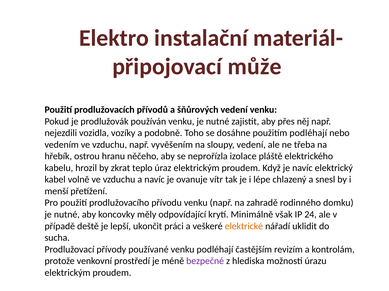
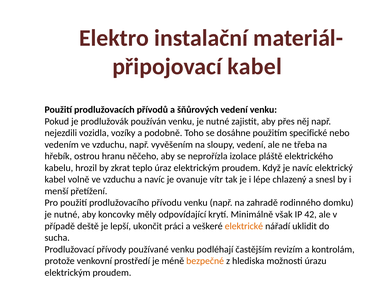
může: může -> kabel (255, 67)
použitím podléhají: podléhají -> specifické (308, 133)
24: 24 -> 42 (311, 215)
bezpečné colour: purple -> orange (205, 262)
